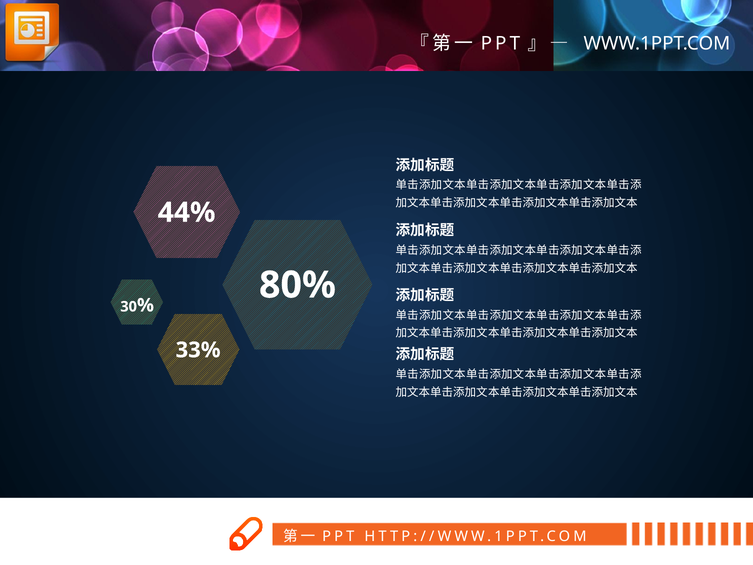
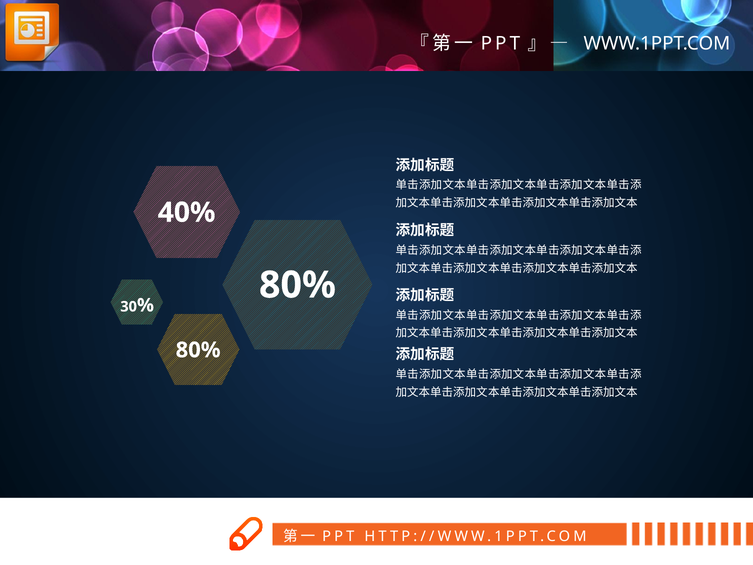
44%: 44% -> 40% (187, 212)
33%: 33% -> 80% (198, 350)
